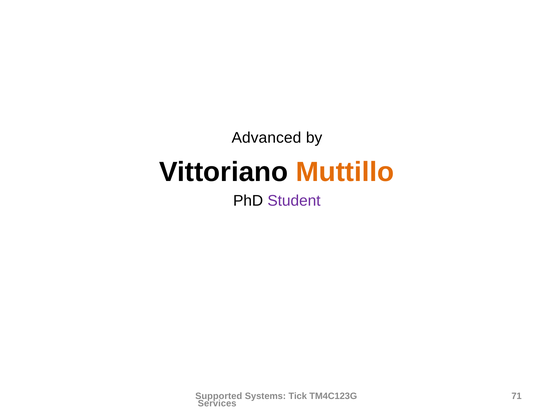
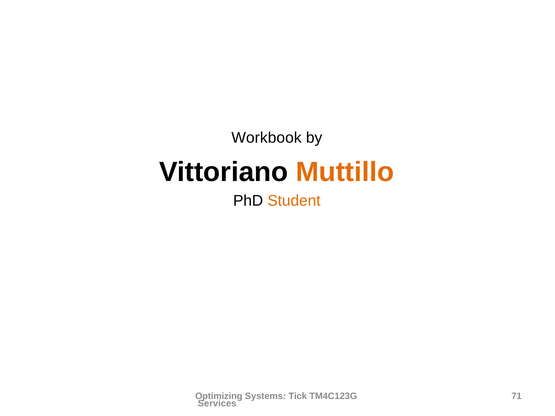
Advanced: Advanced -> Workbook (266, 138)
Student colour: purple -> orange (294, 201)
Supported: Supported -> Optimizing (219, 396)
